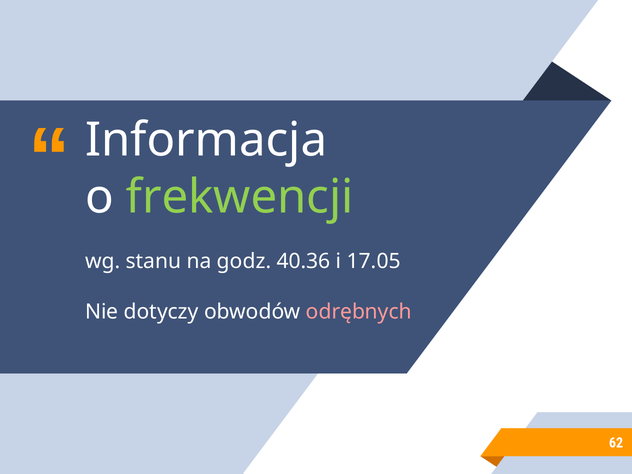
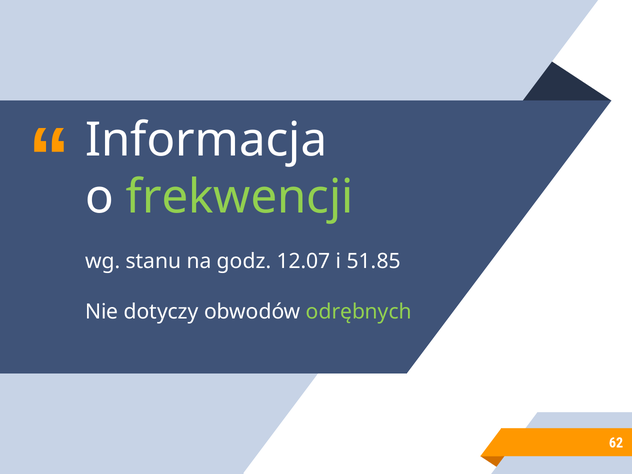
40.36: 40.36 -> 12.07 (304, 261)
17.05: 17.05 -> 51.85 (374, 261)
odrębnych colour: pink -> light green (359, 312)
